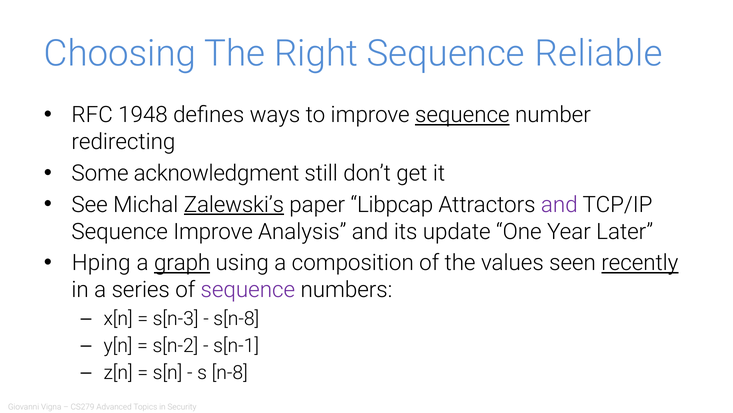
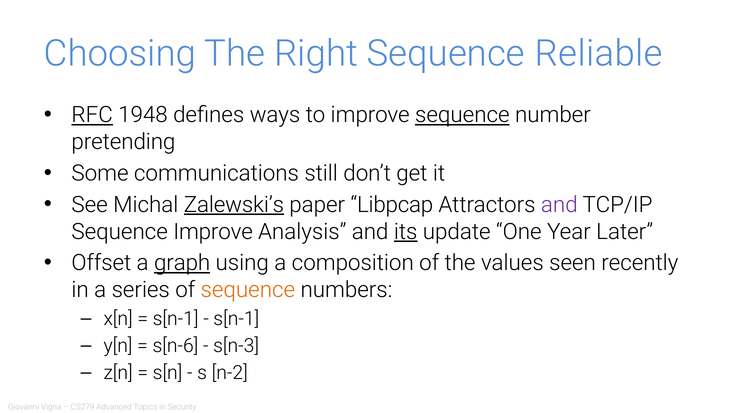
RFC underline: none -> present (92, 115)
redirecting: redirecting -> pretending (123, 142)
acknowledgment: acknowledgment -> communications (216, 173)
its underline: none -> present (406, 231)
Hping: Hping -> Offset (101, 263)
recently underline: present -> none (640, 263)
sequence colour: purple -> orange (248, 290)
s[n-3: s[n-3 -> s[n-1 (176, 318)
s[n-8: s[n-8 -> s[n-1 (236, 318)
s[n-2: s[n-2 -> s[n-6 (175, 345)
s[n-1: s[n-1 -> s[n-3 (236, 345)
n-8: n-8 -> n-2 (230, 372)
